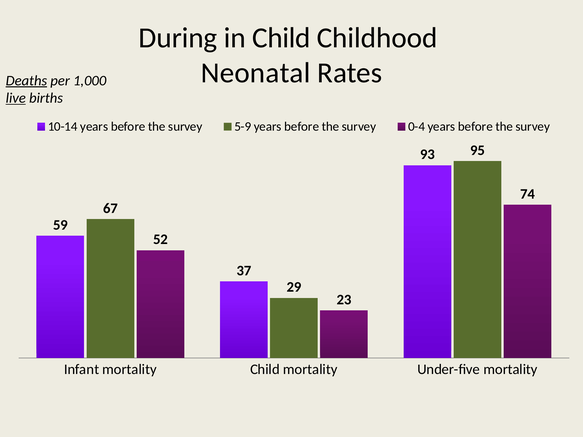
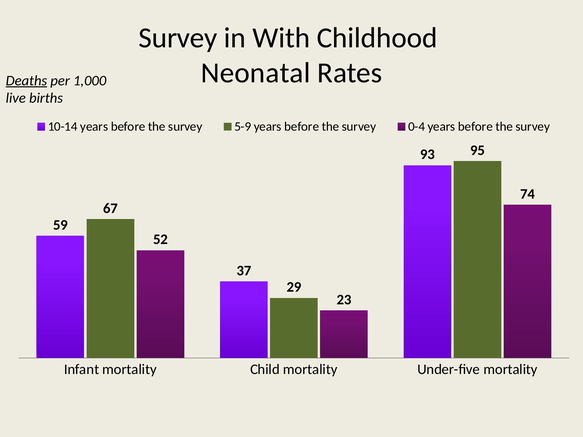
During: During -> Survey (178, 38)
in Child: Child -> With (281, 38)
live underline: present -> none (16, 98)
